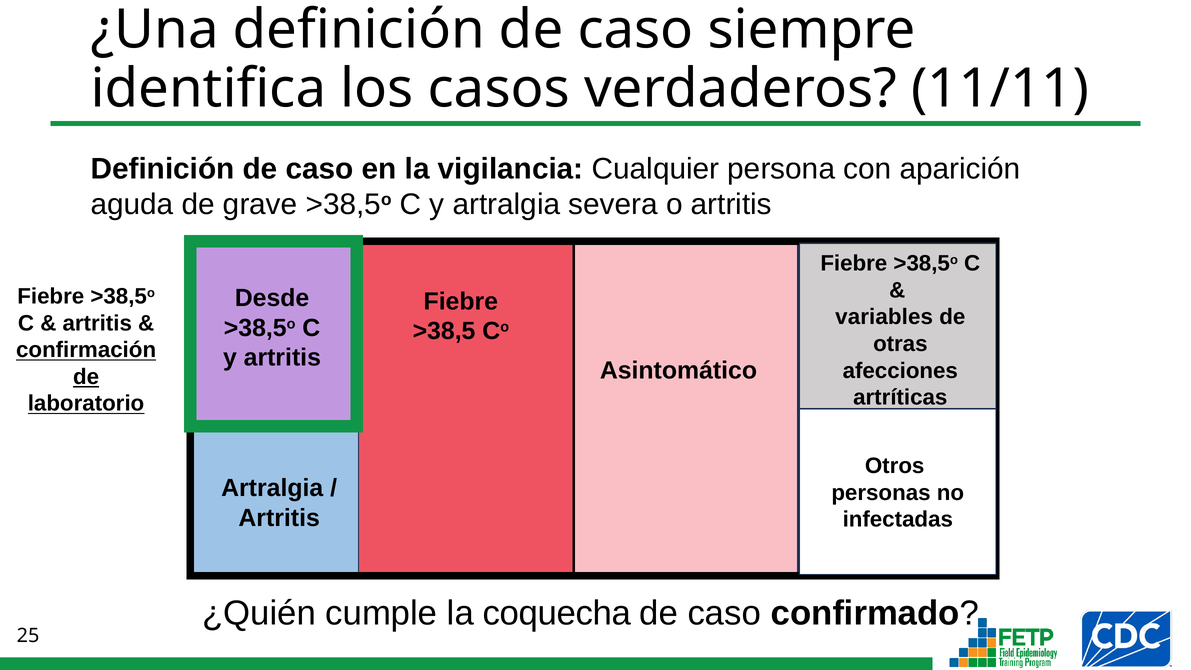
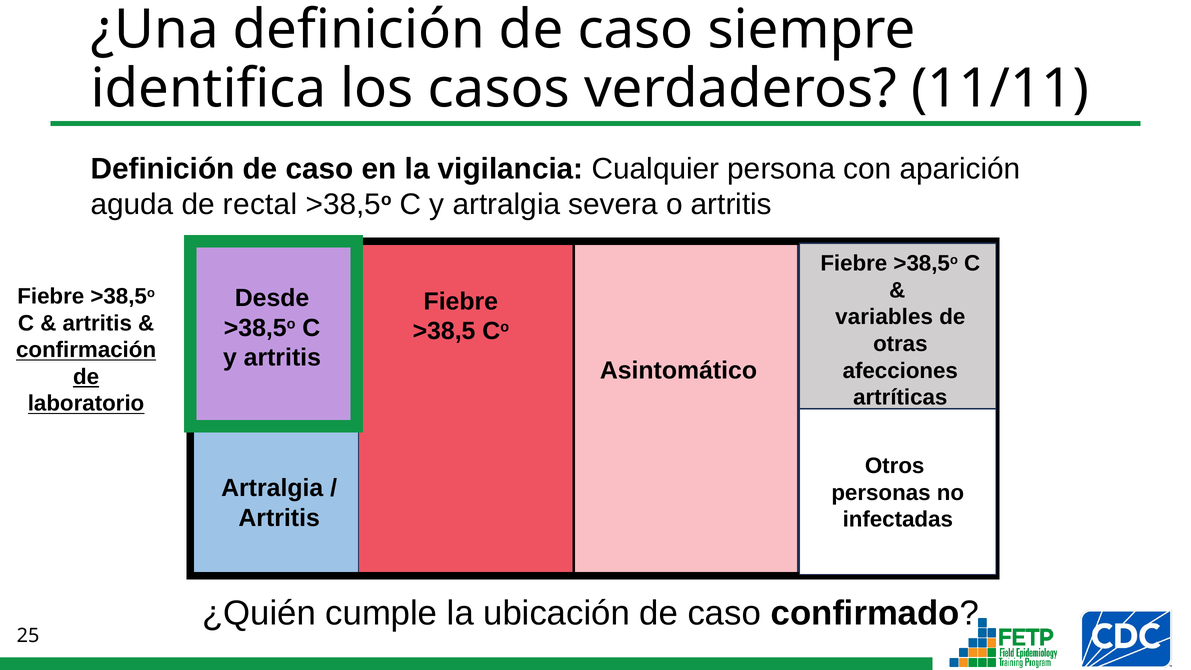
grave: grave -> rectal (260, 205)
coquecha: coquecha -> ubicación (557, 613)
